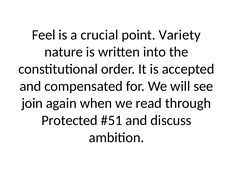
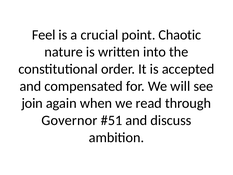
Variety: Variety -> Chaotic (180, 35)
Protected: Protected -> Governor (69, 120)
